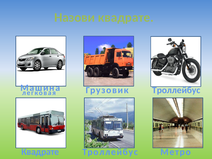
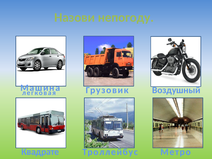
Назови квадрате: квадрате -> непогоду (126, 17)
Троллейбус: Троллейбус -> Воздушный (176, 90)
